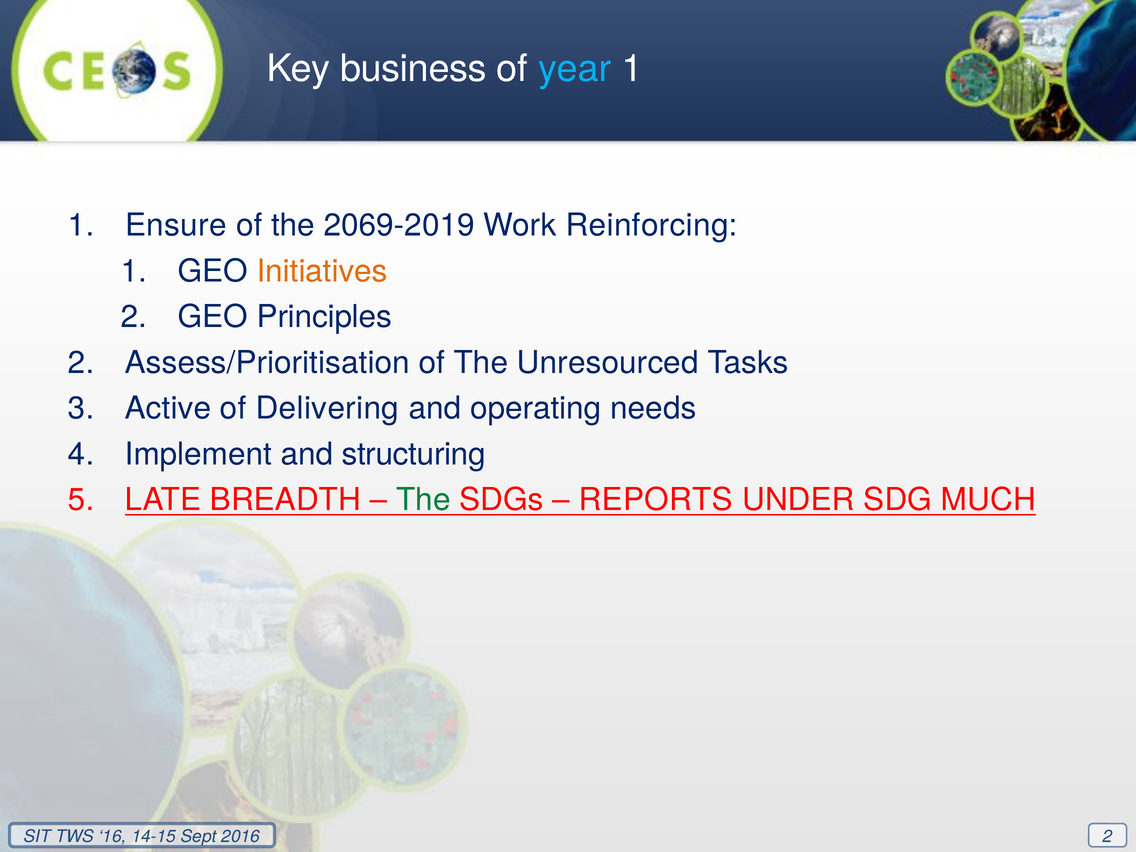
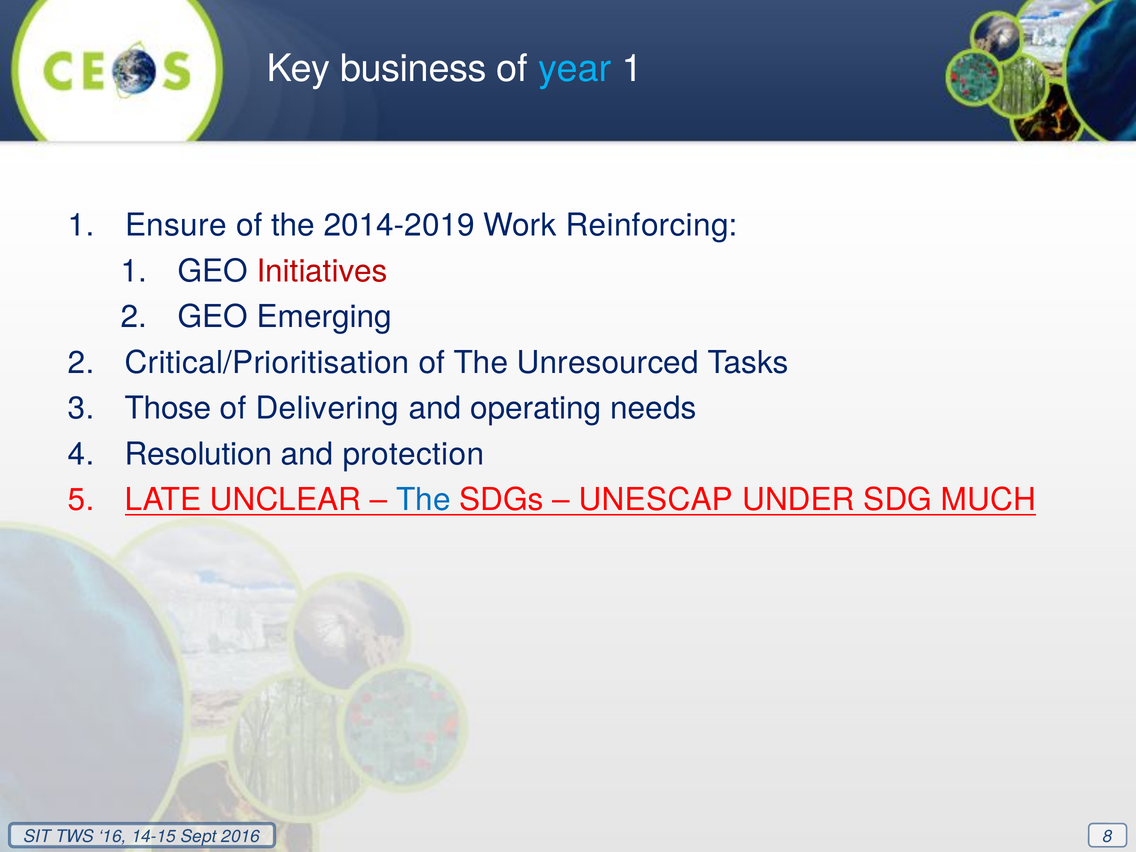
2069-2019: 2069-2019 -> 2014-2019 (399, 226)
Initiatives colour: orange -> red (322, 271)
Principles: Principles -> Emerging (324, 317)
Assess/Prioritisation: Assess/Prioritisation -> Critical/Prioritisation (267, 363)
Active: Active -> Those (168, 409)
Implement: Implement -> Resolution (198, 454)
structuring: structuring -> protection (413, 454)
BREADTH: BREADTH -> UNCLEAR (285, 500)
The colour: green -> blue (423, 500)
REPORTS: REPORTS -> UNESCAP (656, 500)
2: 2 -> 8 (1108, 836)
